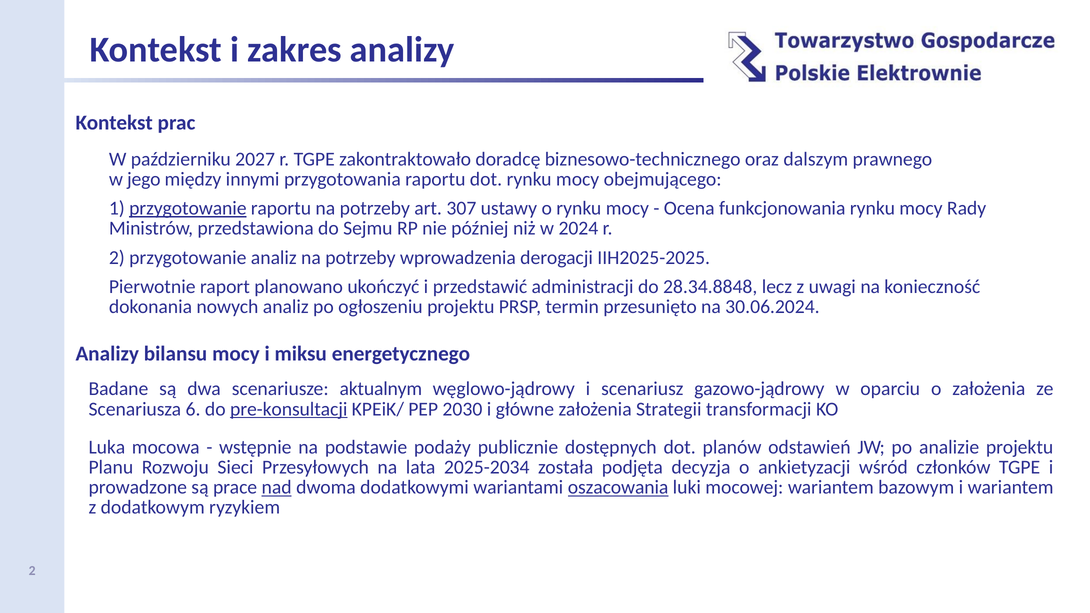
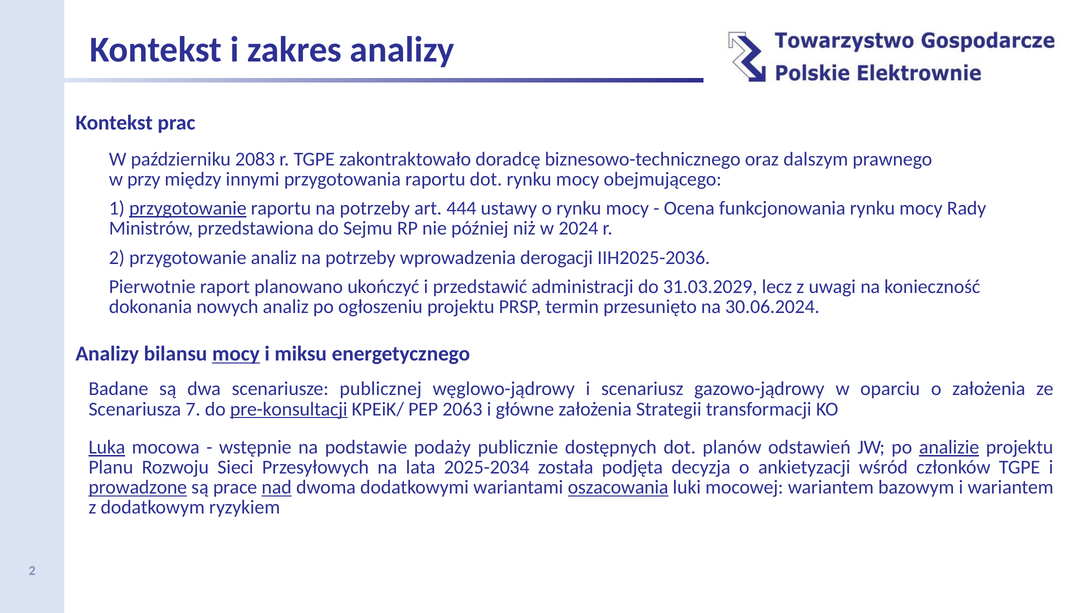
2027: 2027 -> 2083 (255, 159)
jego: jego -> przy (144, 179)
307: 307 -> 444 (461, 208)
IIH2025-2025: IIH2025-2025 -> IIH2025-2036 (654, 258)
28.34.8848: 28.34.8848 -> 31.03.2029 (710, 287)
mocy underline: none -> present (236, 354)
aktualnym: aktualnym -> publicznej (381, 389)
6: 6 -> 7 (193, 409)
2030: 2030 -> 2063 (462, 409)
Luka underline: none -> present (107, 447)
analizie underline: none -> present (949, 447)
prowadzone underline: none -> present (138, 488)
